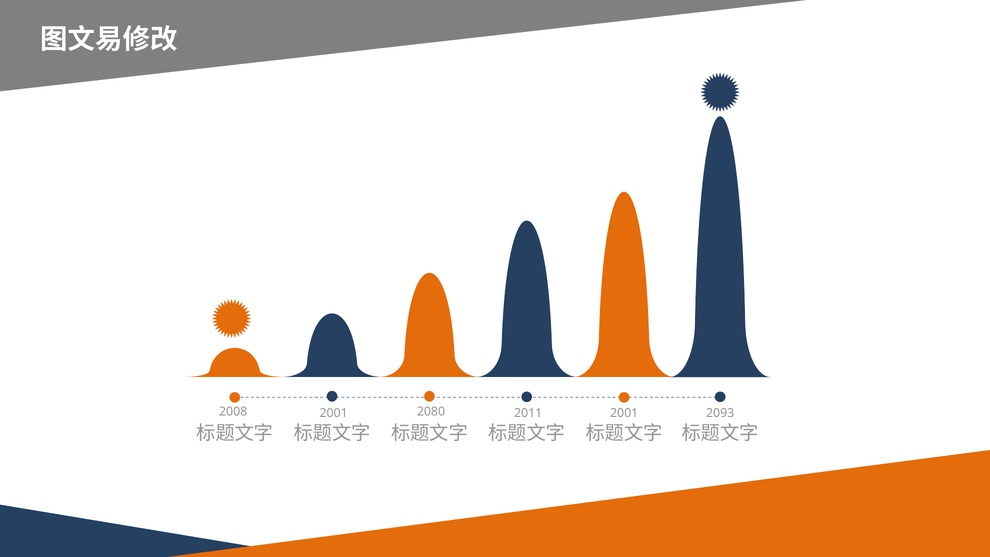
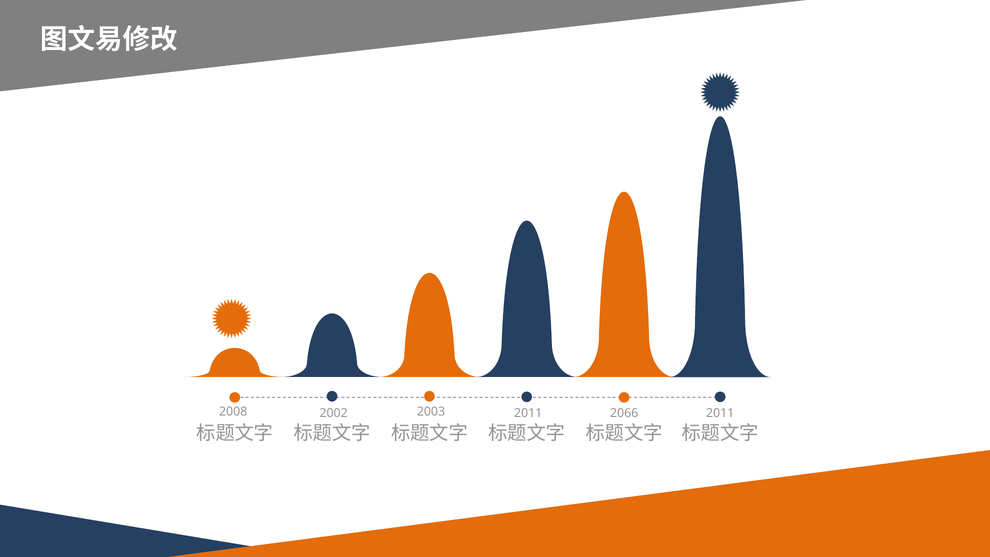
2080: 2080 -> 2003 (431, 411)
2001: 2001 -> 2002 (334, 413)
2001: 2001 -> 2066 (624, 413)
2093: 2093 -> 2011 (720, 413)
